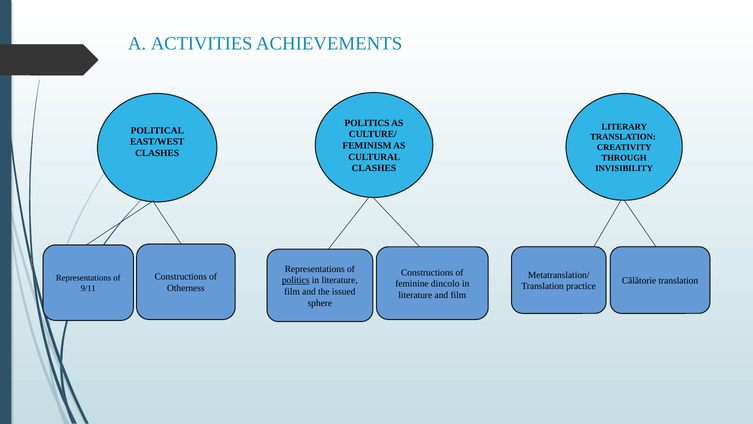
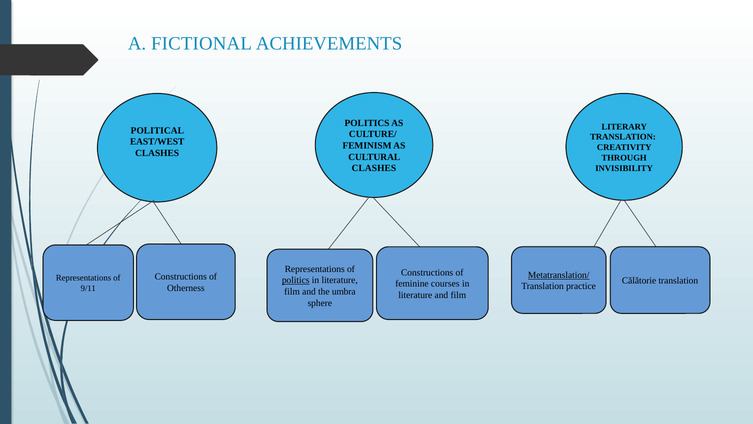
ACTIVITIES: ACTIVITIES -> FICTIONAL (201, 43)
Metatranslation/ underline: none -> present (559, 275)
dincolo: dincolo -> courses (445, 283)
issued: issued -> umbra (344, 291)
